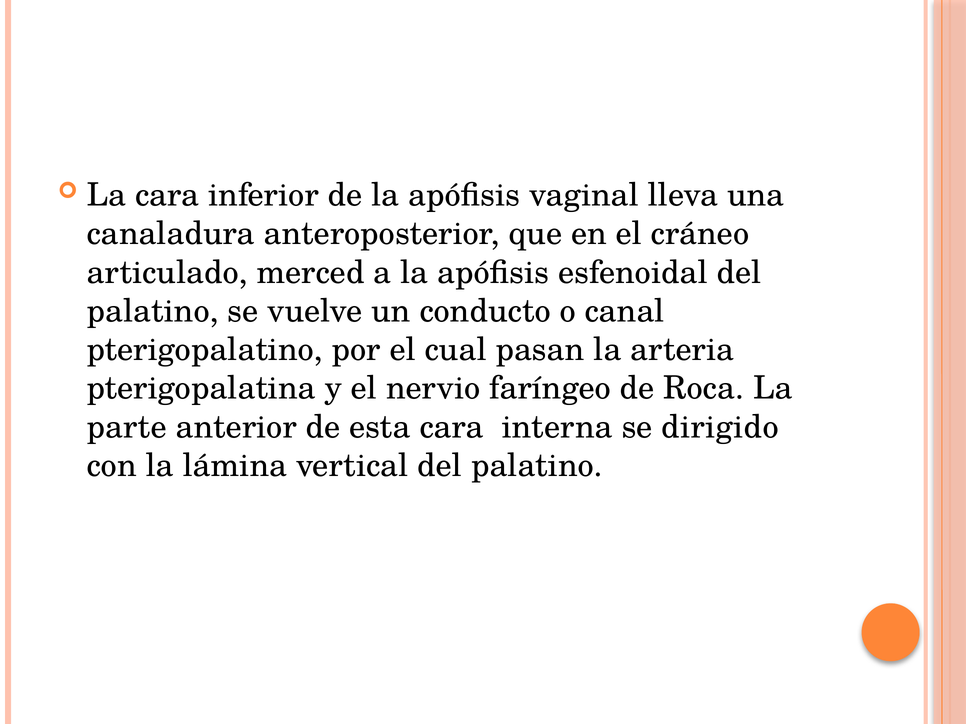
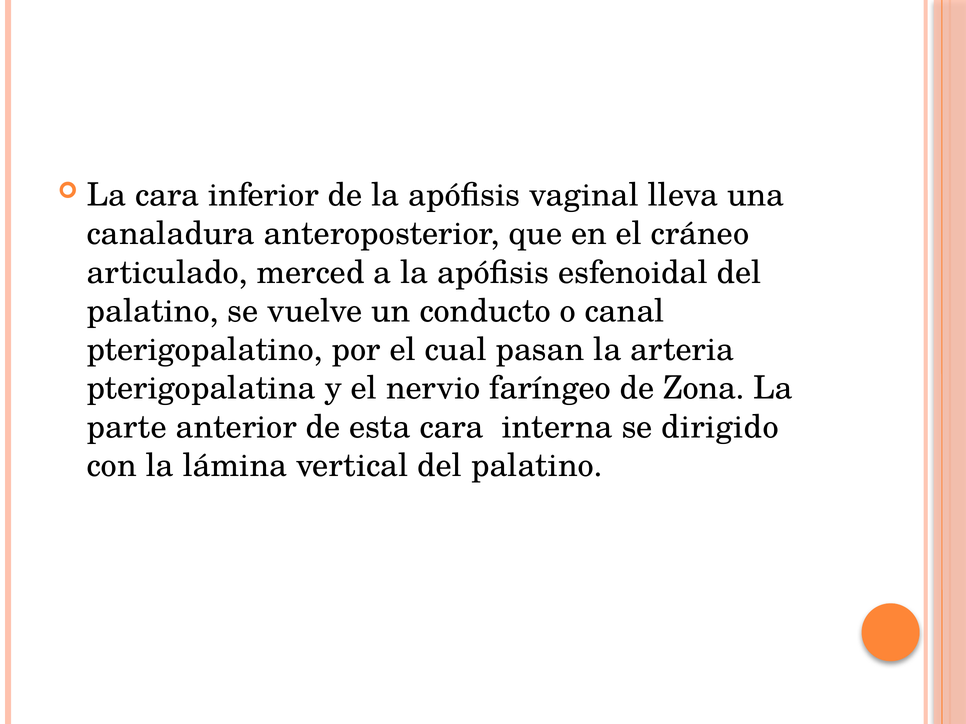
Roca: Roca -> Zona (704, 389)
